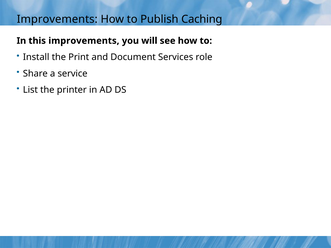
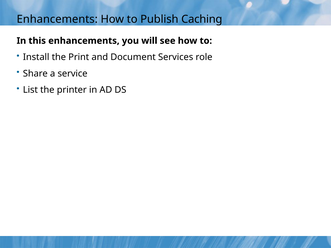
Improvements: Improvements -> Enhancements (57, 19)
this improvements: improvements -> enhancements (84, 41)
